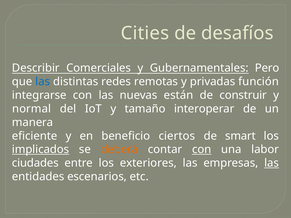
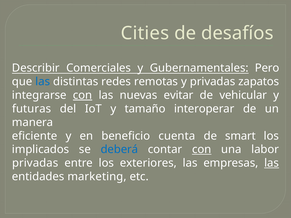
función: función -> zapatos (259, 82)
con underline: none -> present (83, 95)
están: están -> evitar (179, 95)
construir: construir -> vehicular (243, 95)
normal: normal -> futuras (32, 109)
ciertos: ciertos -> cuenta (177, 136)
implicados underline: present -> none (41, 150)
deberá colour: orange -> blue (119, 150)
ciudades: ciudades -> privadas (35, 163)
escenarios: escenarios -> marketing (97, 177)
